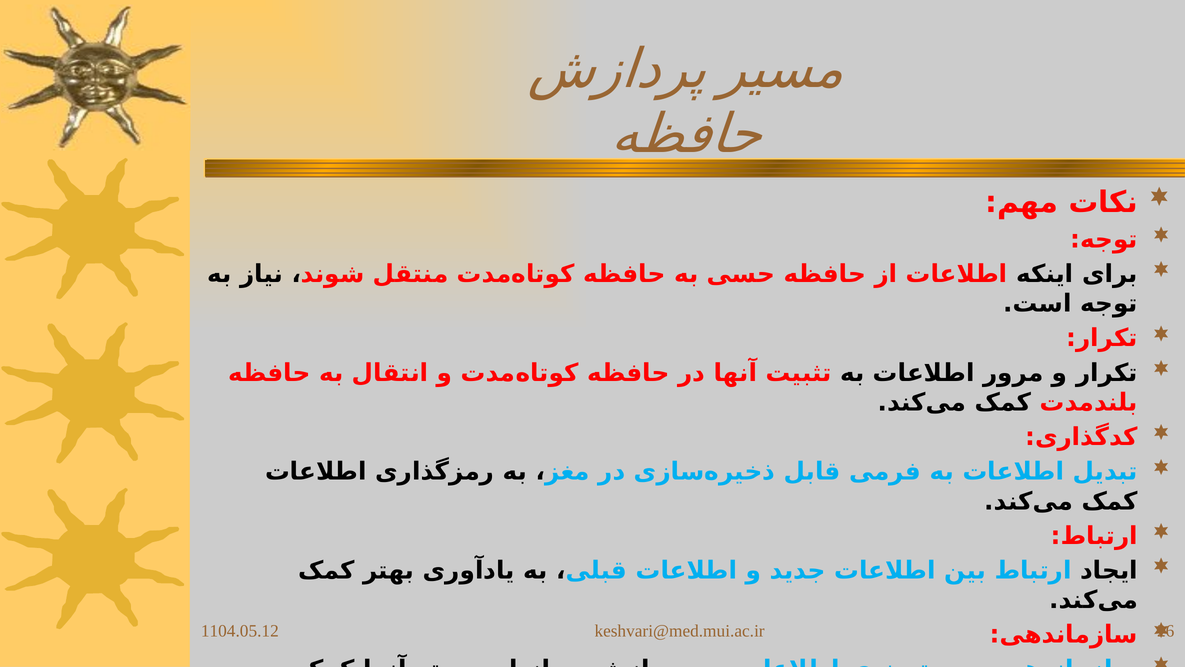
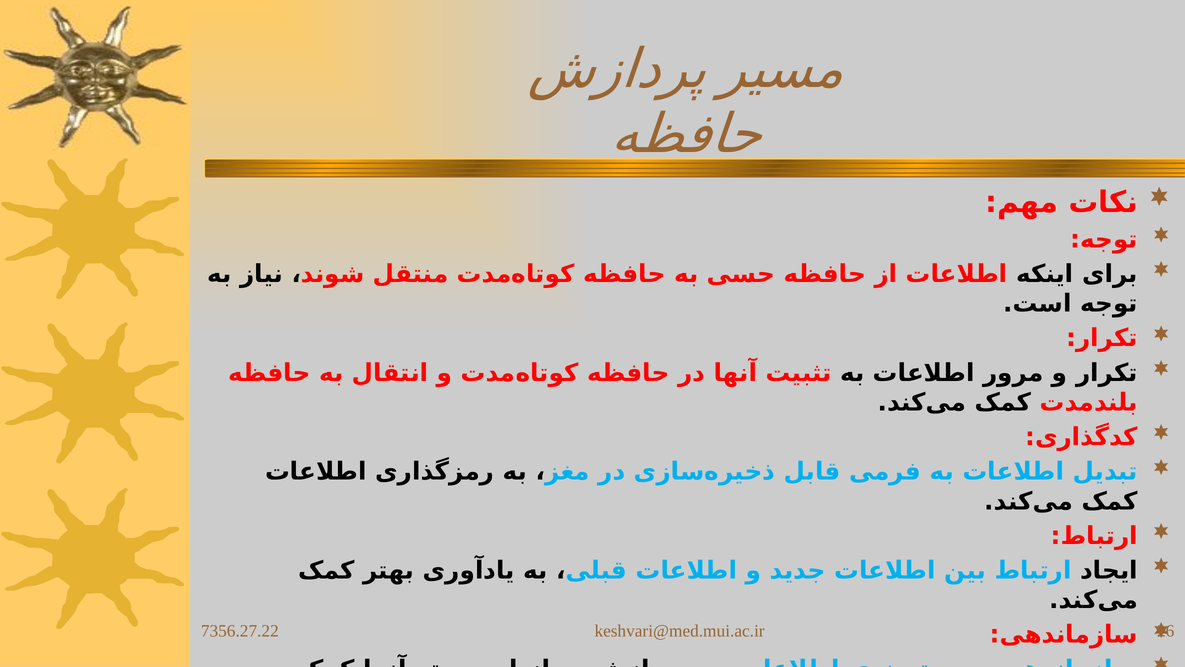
1104.05.12: 1104.05.12 -> 7356.27.22 (240, 631)
